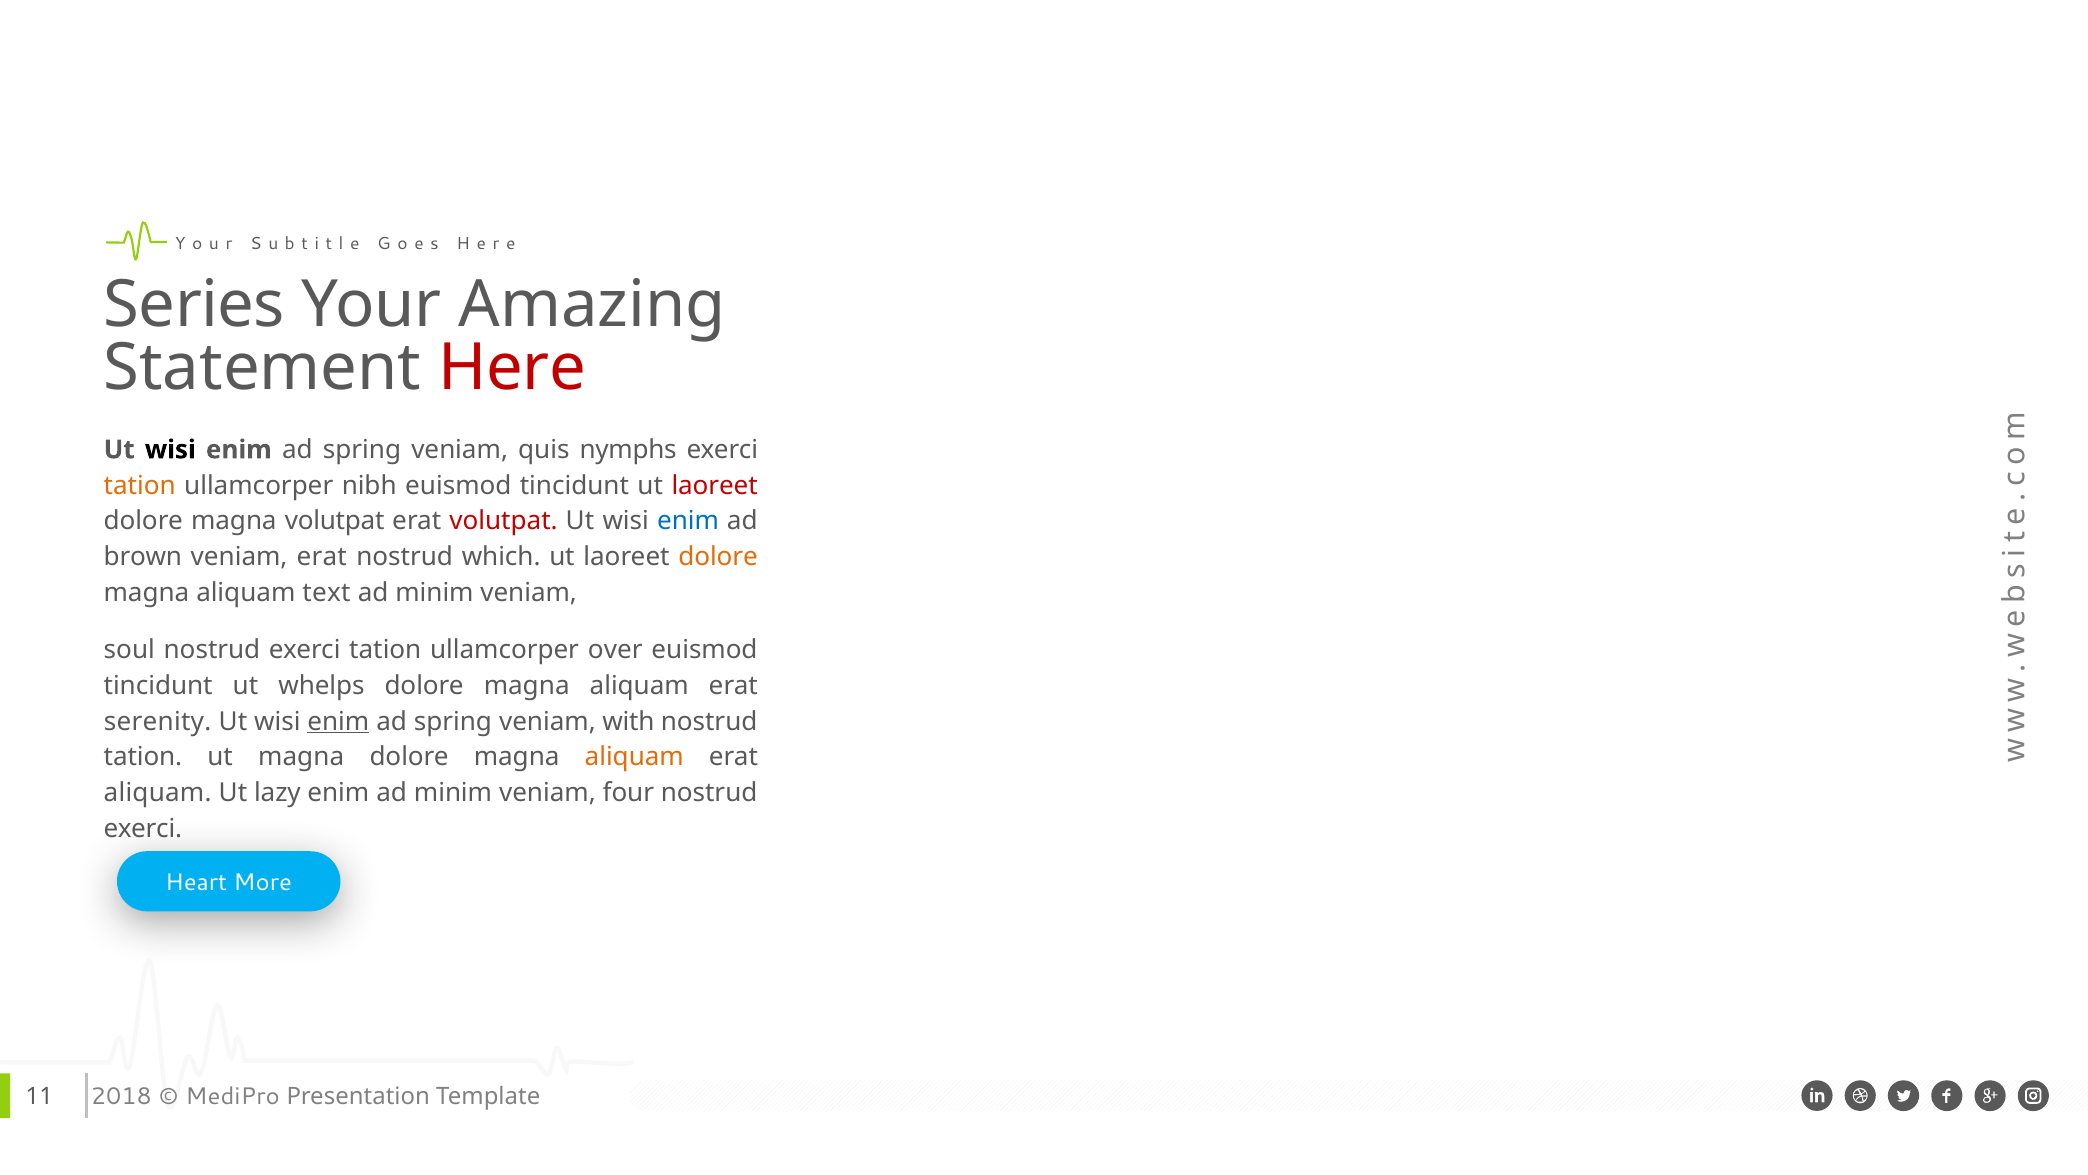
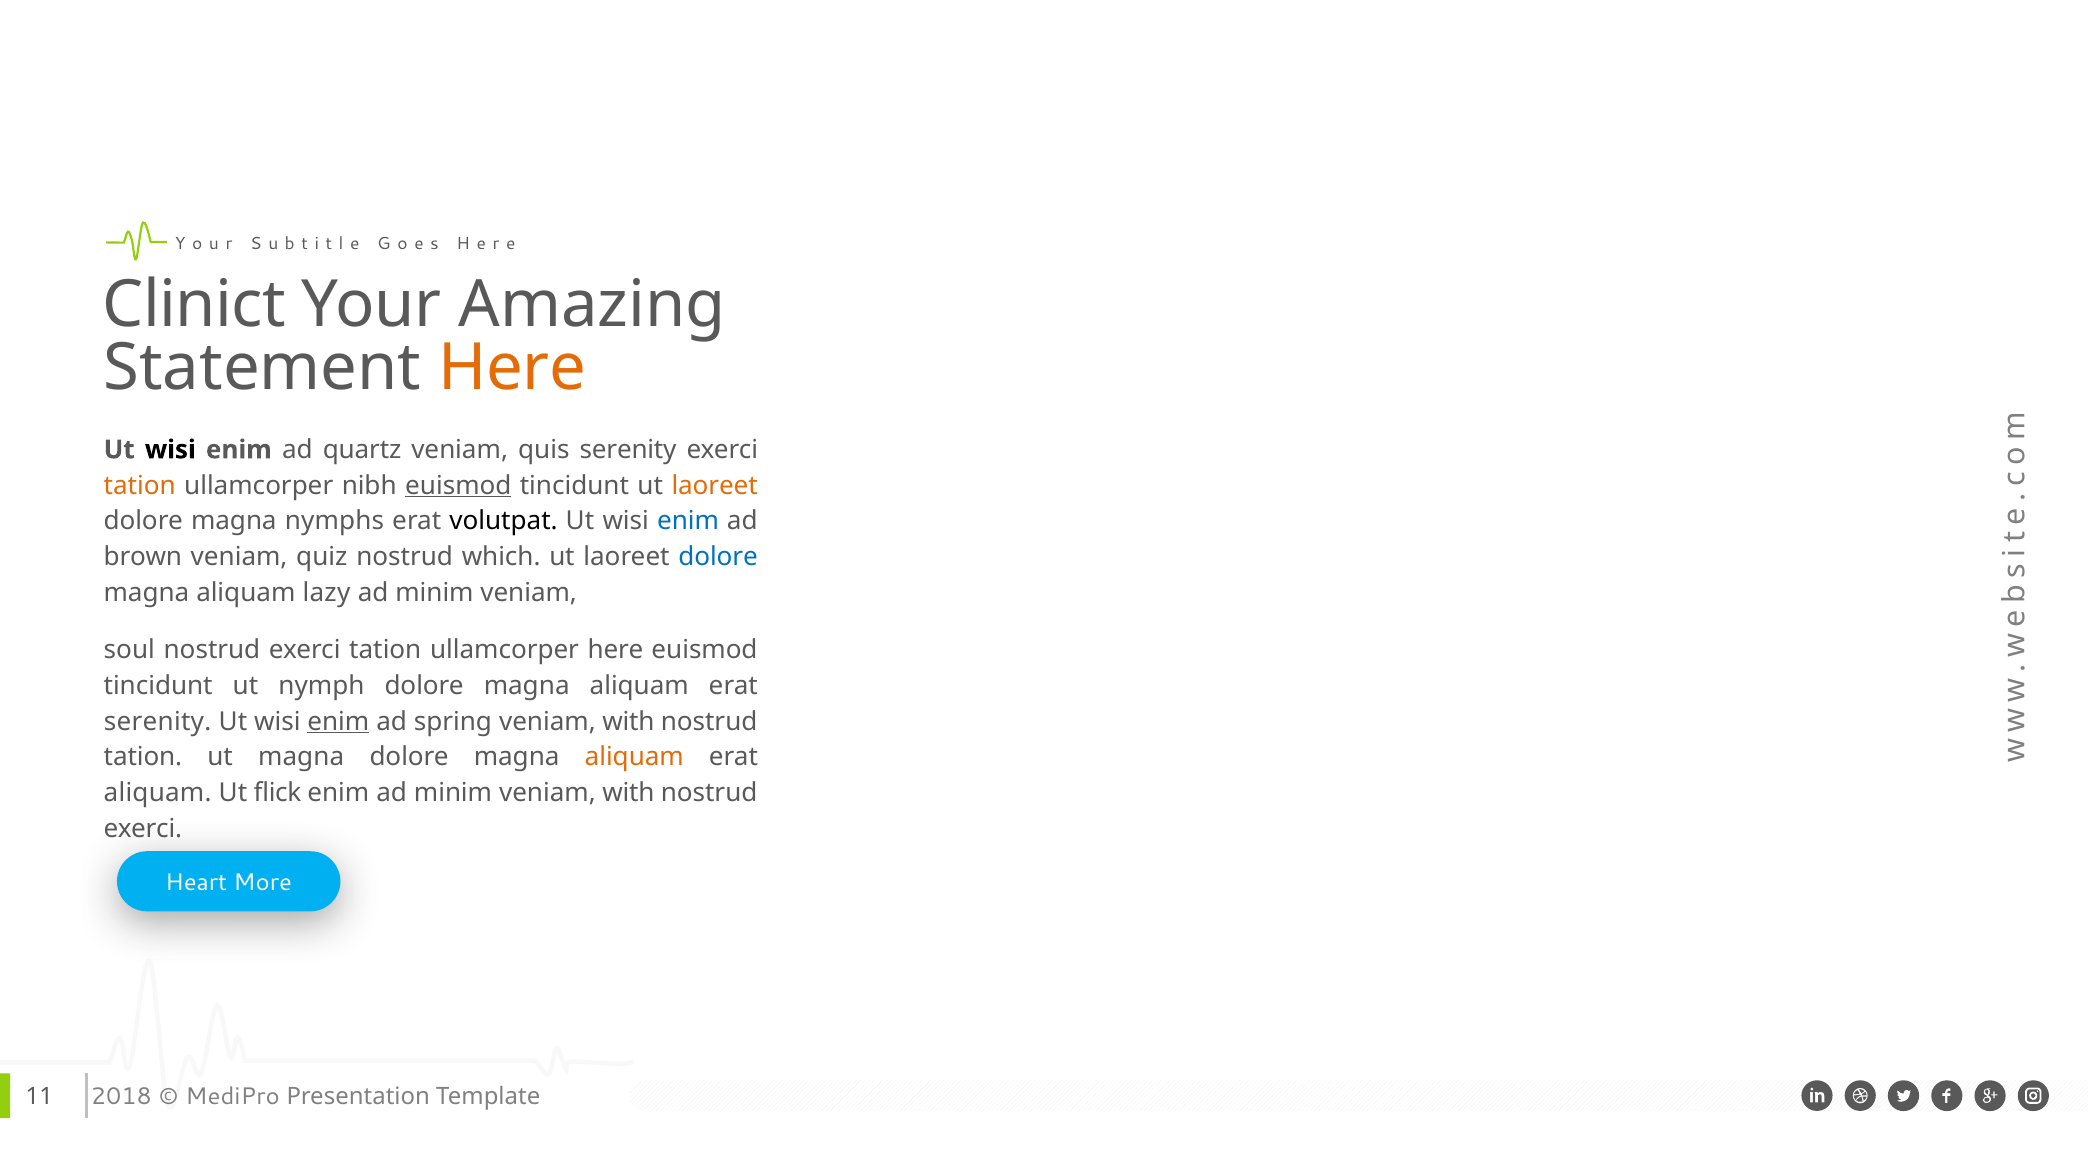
Series: Series -> Clinict (194, 305)
Here colour: red -> orange (512, 367)
spring: spring -> quartz (362, 450)
quis nymphs: nymphs -> serenity (628, 450)
euismod underline: none -> present (458, 485)
laoreet colour: red -> orange (715, 485)
magna volutpat: volutpat -> nymphs (335, 521)
volutpat colour: red -> black (504, 521)
veniam erat: erat -> quiz (322, 557)
dolore colour: orange -> blue (718, 557)
text: text -> lazy (326, 592)
ullamcorper over: over -> here (615, 650)
whelps: whelps -> nymph (321, 685)
lazy: lazy -> flick (277, 793)
minim veniam four: four -> with (628, 793)
